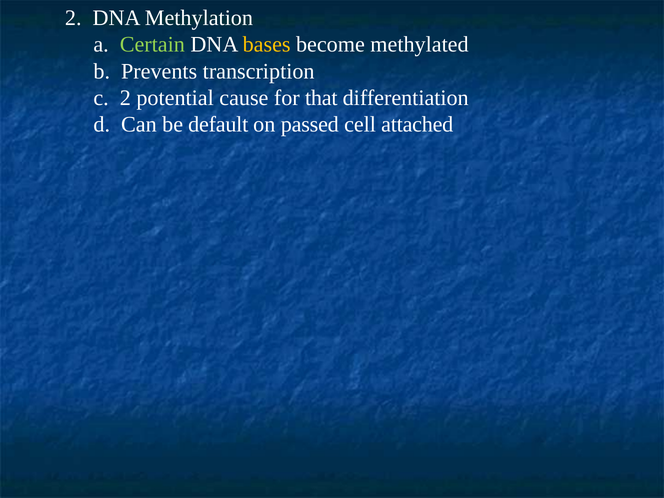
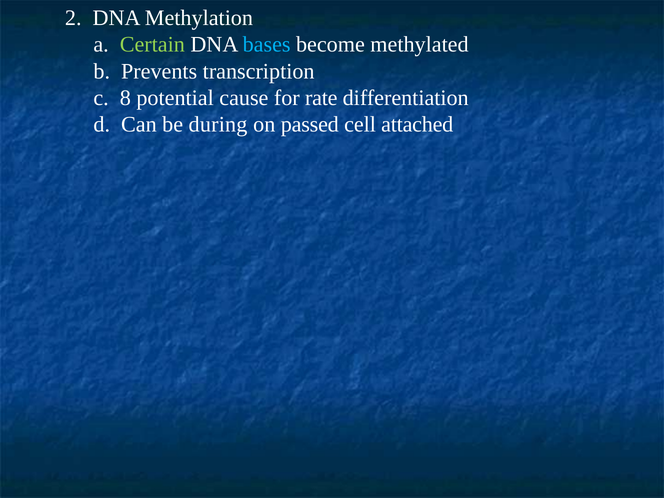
bases colour: yellow -> light blue (267, 45)
c 2: 2 -> 8 (125, 98)
that: that -> rate (321, 98)
default: default -> during (218, 124)
